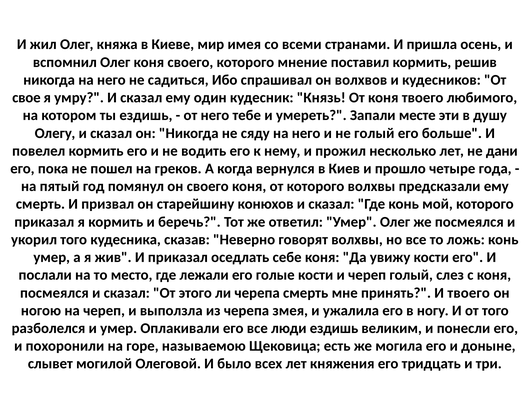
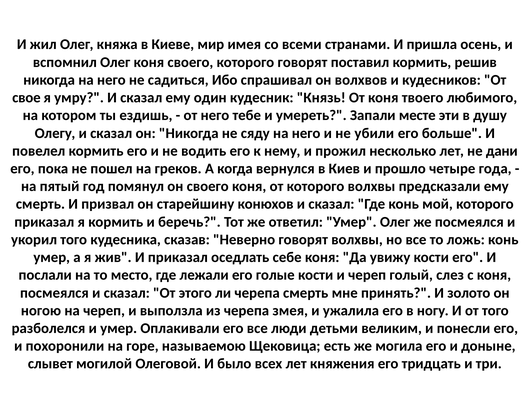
которого мнение: мнение -> говорят (302, 62)
не голый: голый -> убили (374, 133)
И твоего: твоего -> золото (469, 293)
люди ездишь: ездишь -> детьми (334, 328)
